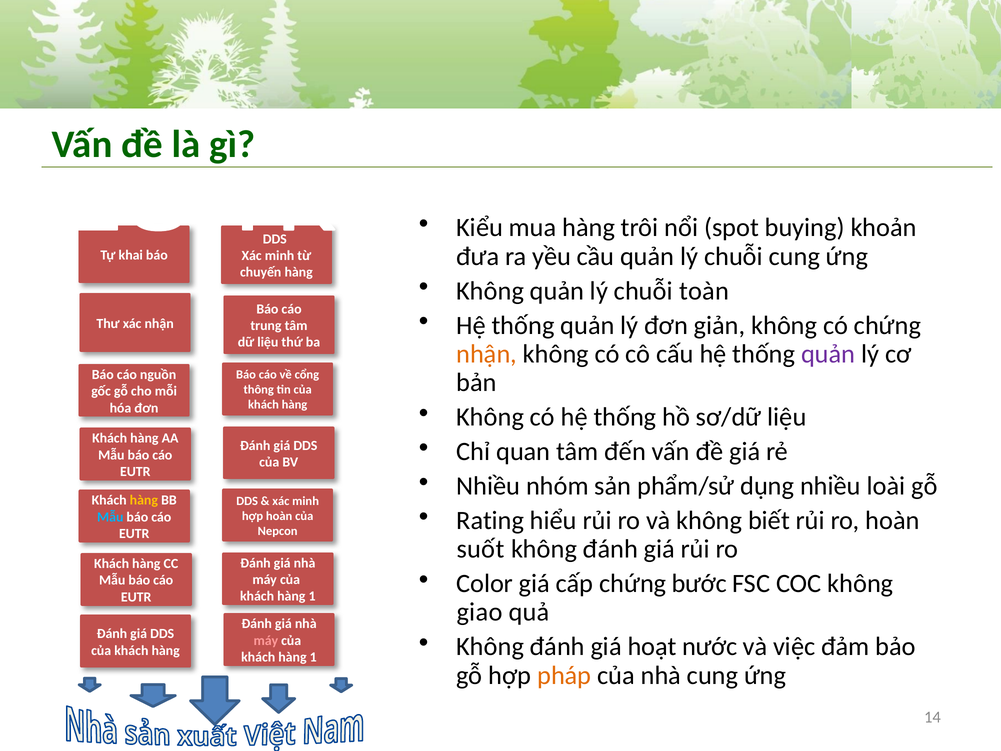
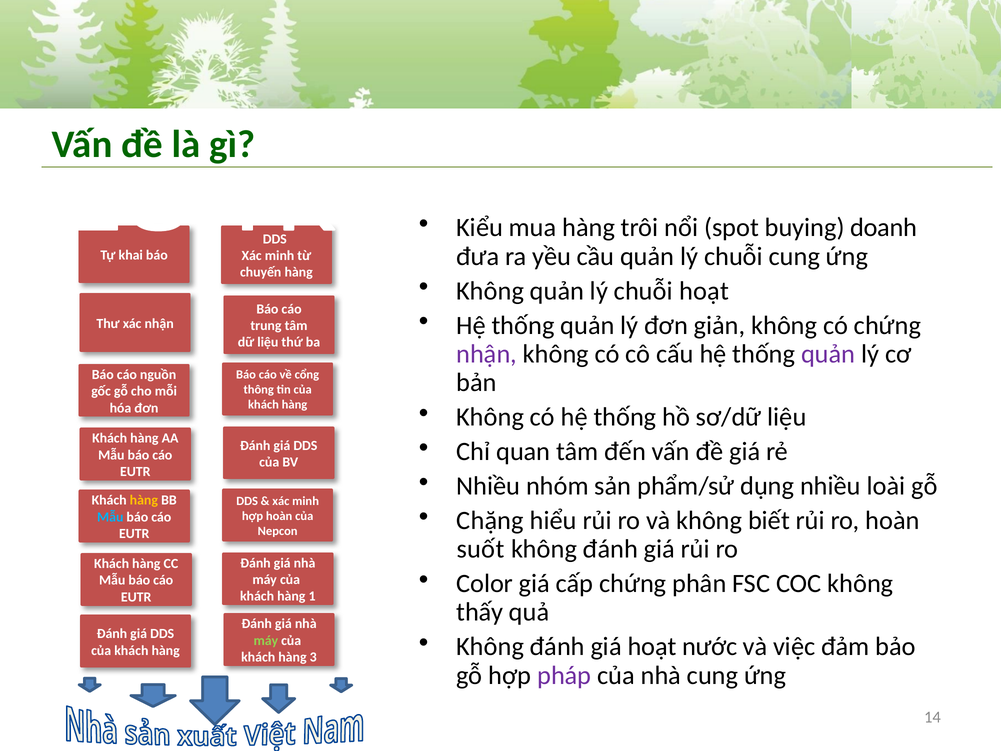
khoản: khoản -> doanh (884, 228)
chuỗi toàn: toàn -> hoạt (704, 291)
nhận colour: orange -> purple (487, 354)
Rating: Rating -> Chặng (490, 520)
bước: bước -> phân (699, 583)
giao: giao -> thấy (480, 612)
máy colour: pink -> light green (266, 640)
1: 1 -> 3 (313, 657)
pháp colour: orange -> purple (564, 675)
